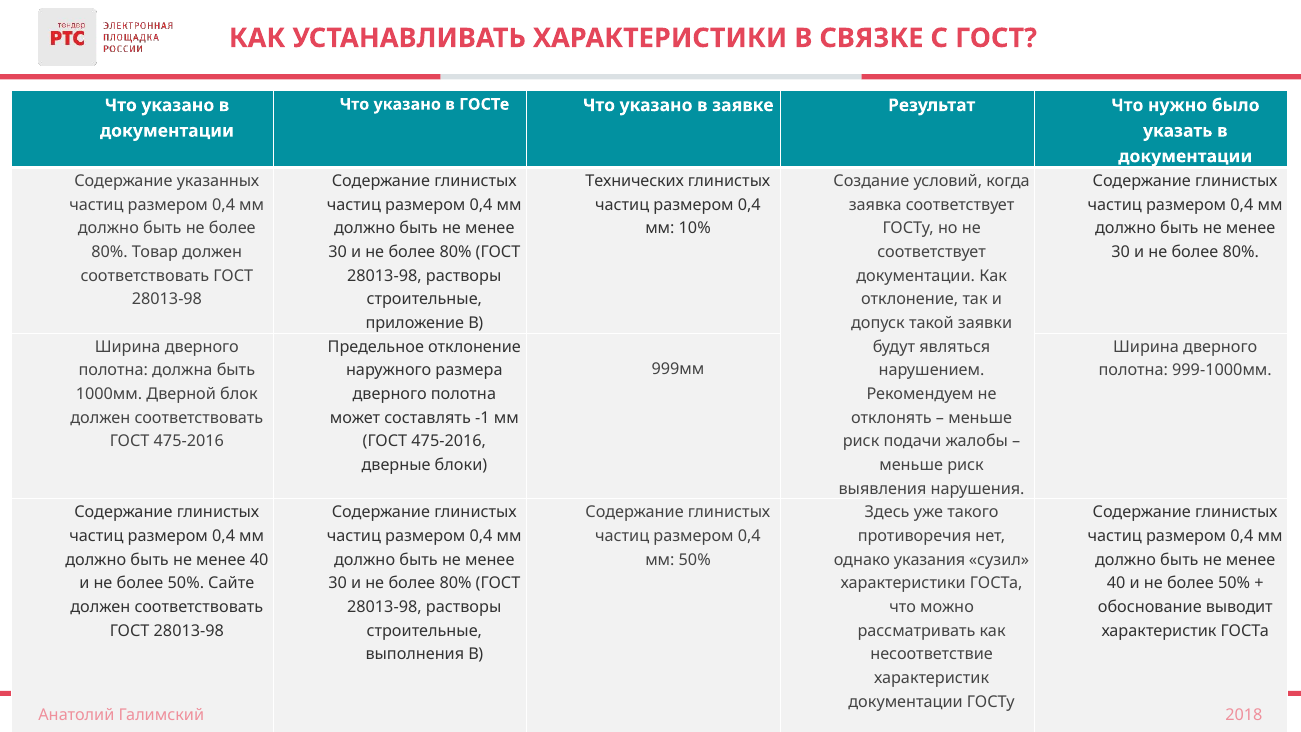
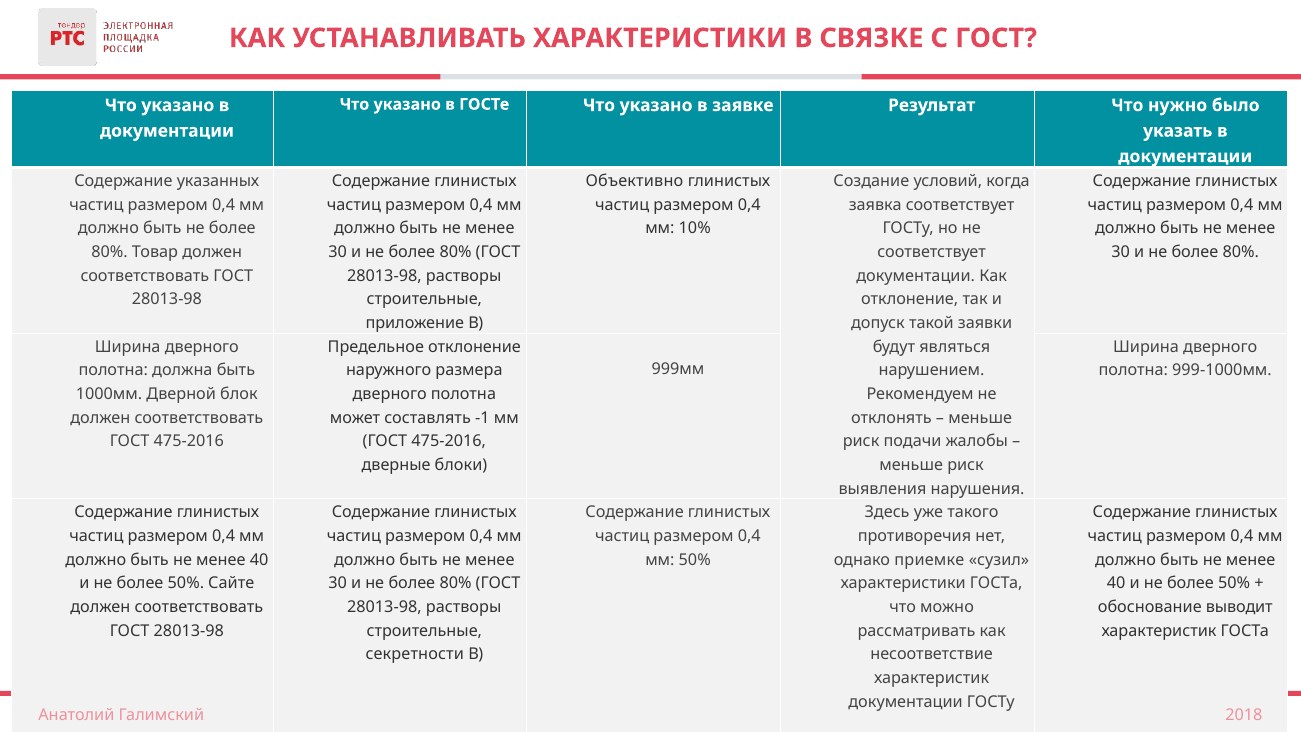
Технических: Технических -> Объективно (634, 181)
указания: указания -> приемке (929, 560)
выполнения: выполнения -> секретности (415, 654)
